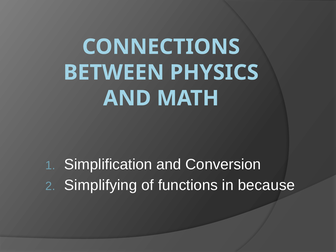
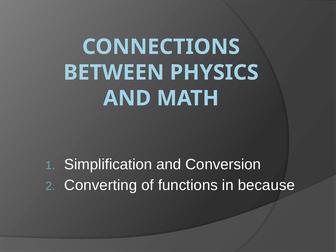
Simplifying: Simplifying -> Converting (101, 185)
